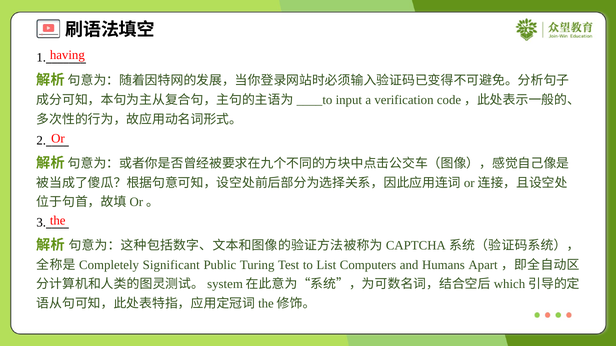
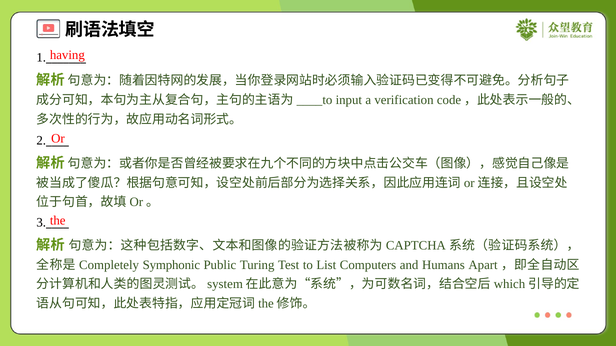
Significant: Significant -> Symphonic (171, 265)
